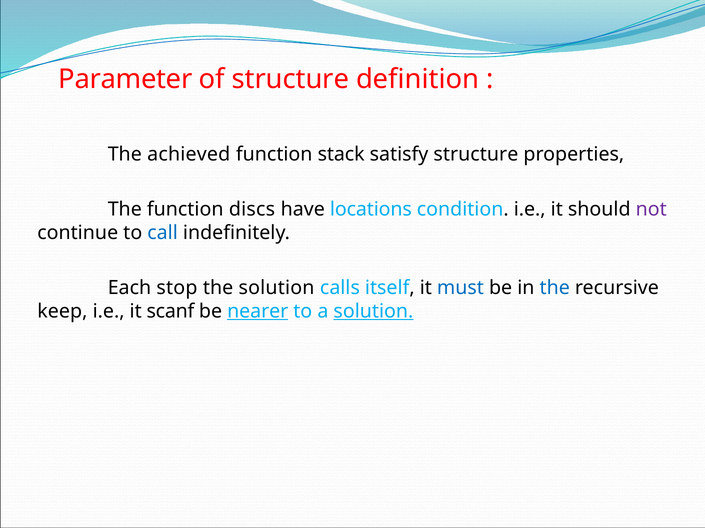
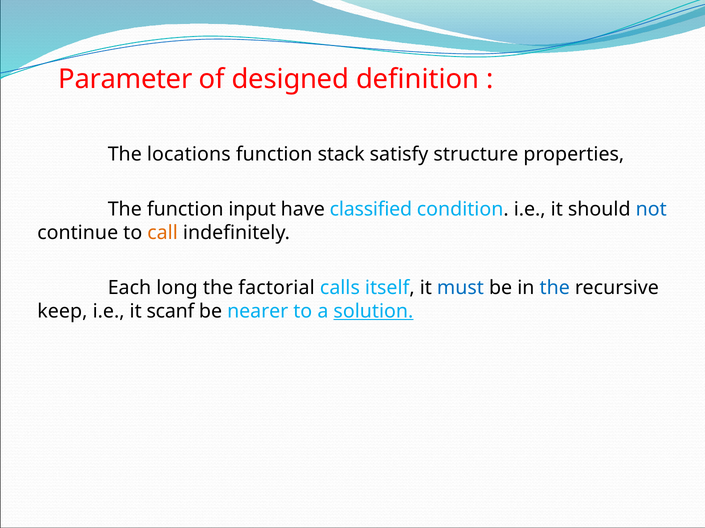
of structure: structure -> designed (290, 79)
achieved: achieved -> locations (189, 154)
discs: discs -> input (252, 210)
locations: locations -> classified (371, 210)
not colour: purple -> blue (651, 210)
call colour: blue -> orange (163, 233)
stop: stop -> long (177, 288)
the solution: solution -> factorial (277, 288)
nearer underline: present -> none (258, 312)
